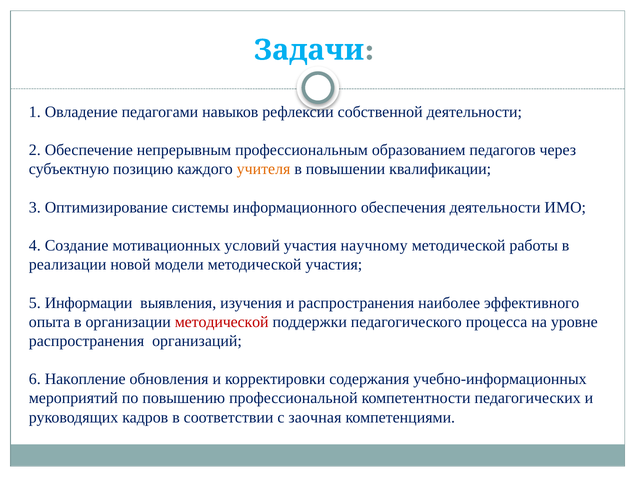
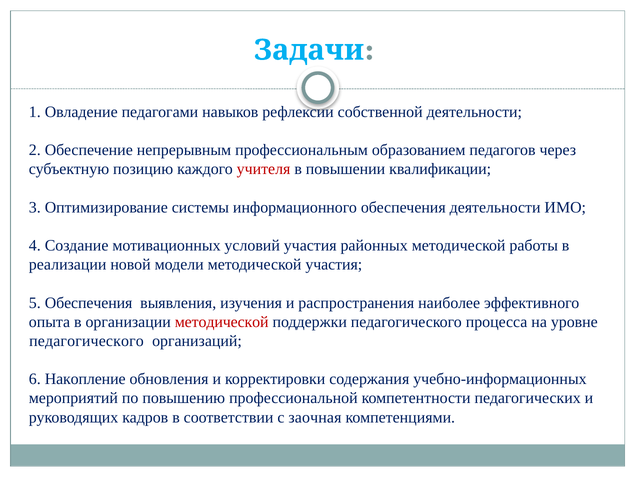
учителя colour: orange -> red (264, 169)
научному: научному -> районных (374, 246)
5 Информации: Информации -> Обеспечения (89, 303)
распространения: распространения -> педагогического (86, 341)
